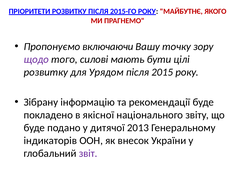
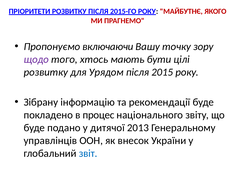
силові: силові -> хтось (94, 59)
якісної: якісної -> процес (99, 115)
індикаторів: індикаторів -> управлінців (50, 141)
звіт colour: purple -> blue (88, 153)
